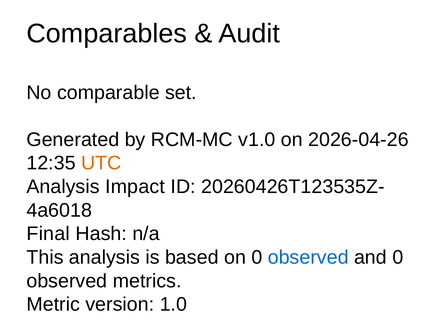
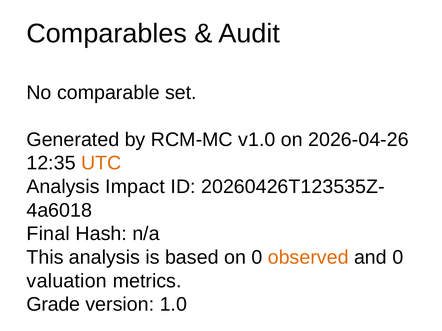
observed colour: blue -> orange (308, 258)
observed: observed -> valuation (67, 281)
Metric: Metric -> Grade (53, 305)
